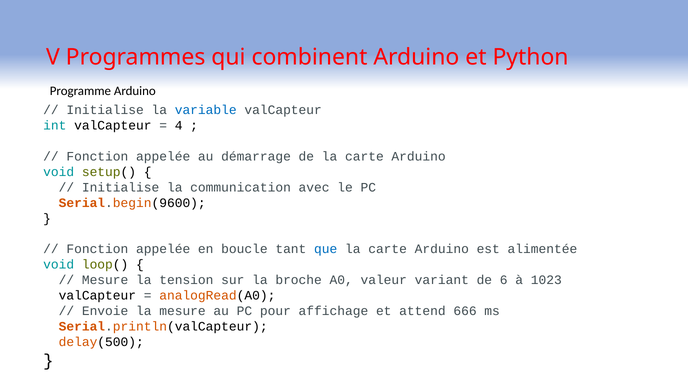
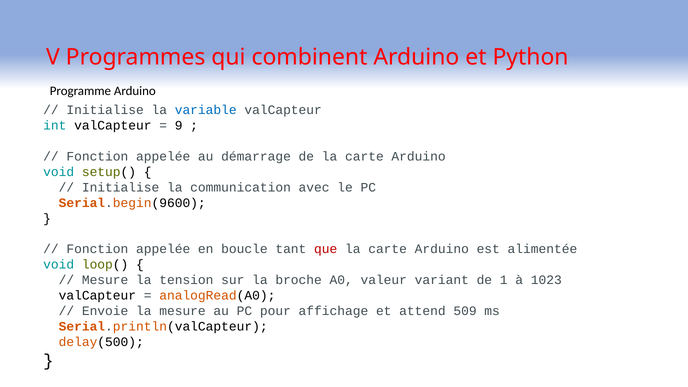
4: 4 -> 9 (179, 125)
que colour: blue -> red (326, 249)
6: 6 -> 1 (504, 280)
666: 666 -> 509 (465, 311)
